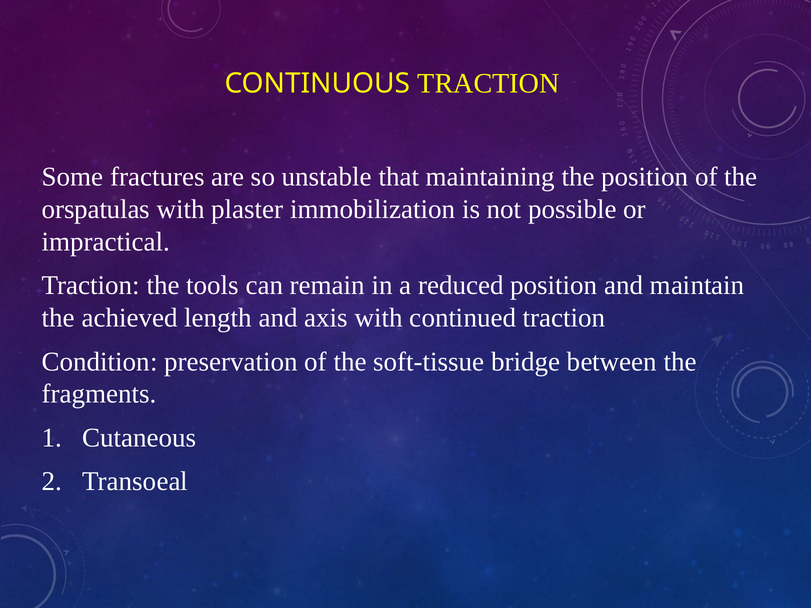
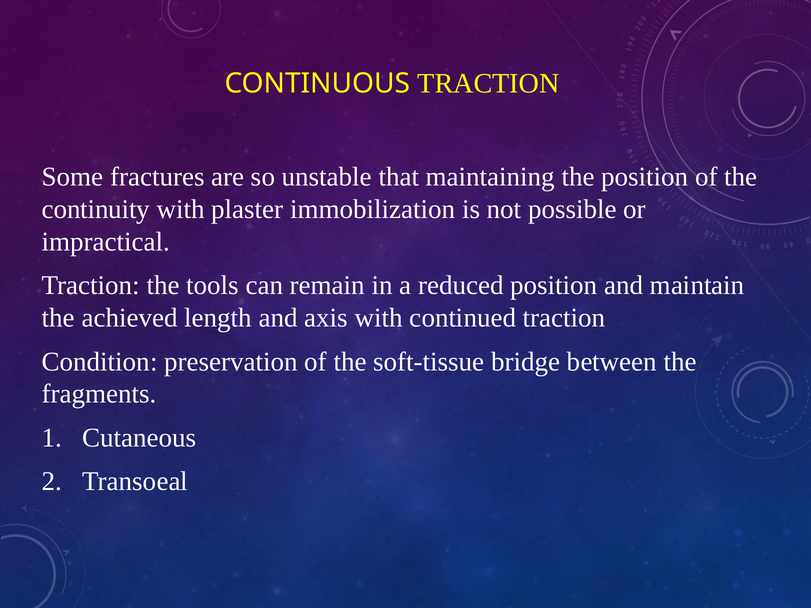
orspatulas: orspatulas -> continuity (96, 209)
